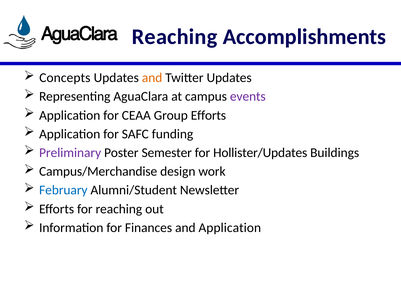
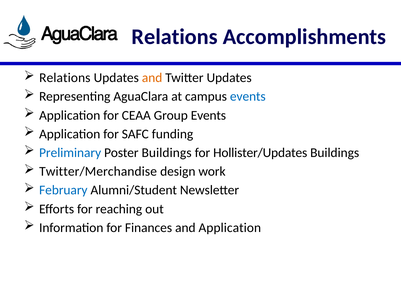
Reaching: Reaching -> Relations (175, 37)
Concepts: Concepts -> Relations (65, 78)
events colour: purple -> blue (248, 97)
Group Efforts: Efforts -> Events (208, 115)
Preliminary colour: purple -> blue (70, 153)
Poster Semester: Semester -> Buildings (167, 153)
Campus/Merchandise: Campus/Merchandise -> Twitter/Merchandise (98, 171)
